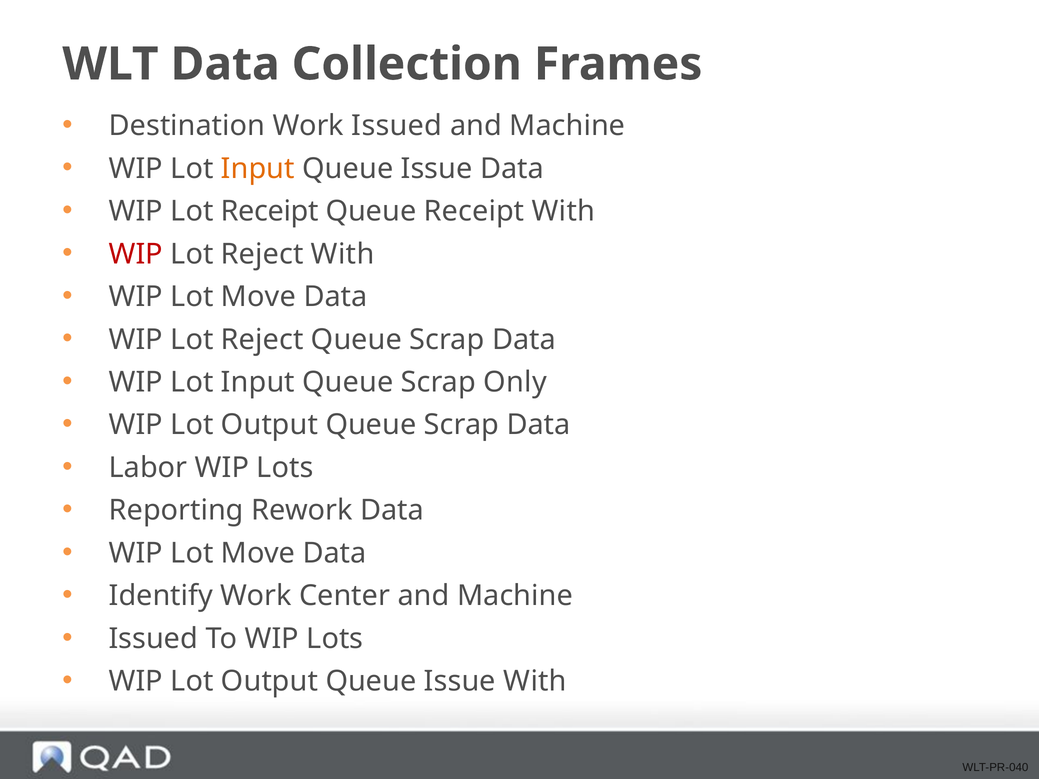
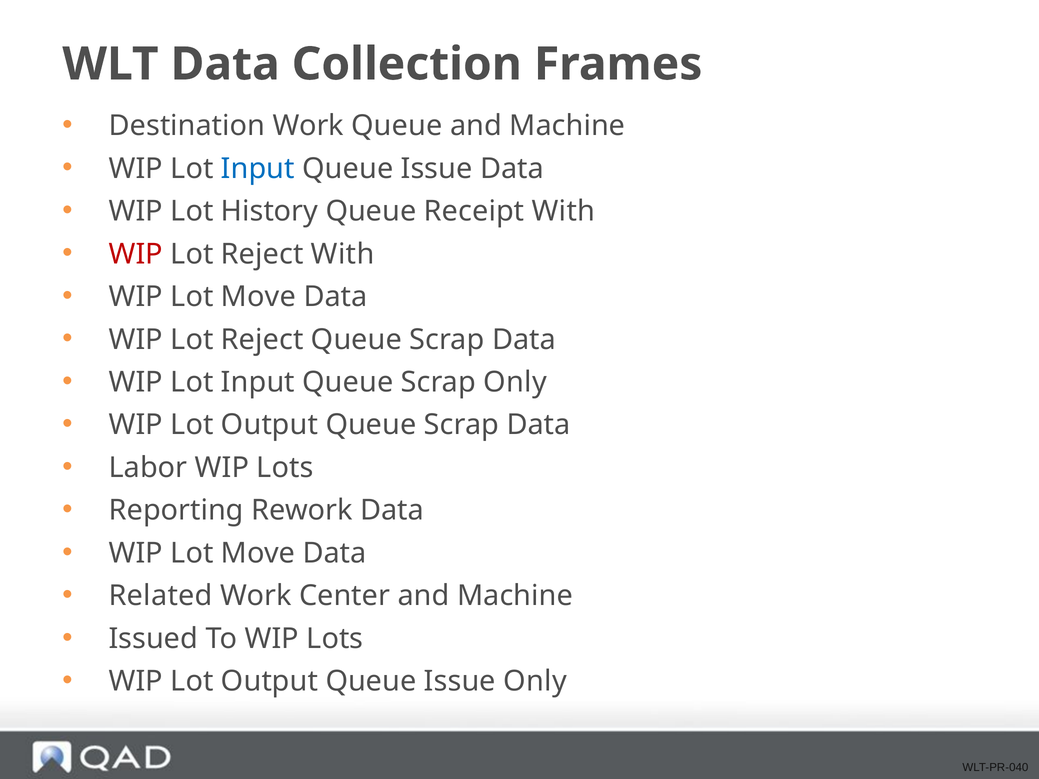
Work Issued: Issued -> Queue (397, 126)
Input colour: orange -> blue (258, 169)
Lot Receipt: Receipt -> History (270, 211)
Identify: Identify -> Related (161, 596)
Issue With: With -> Only (535, 682)
